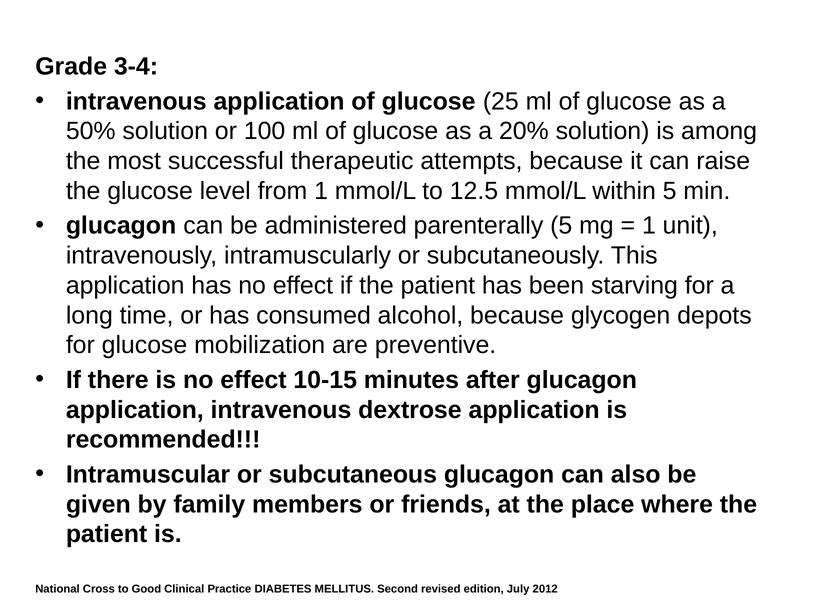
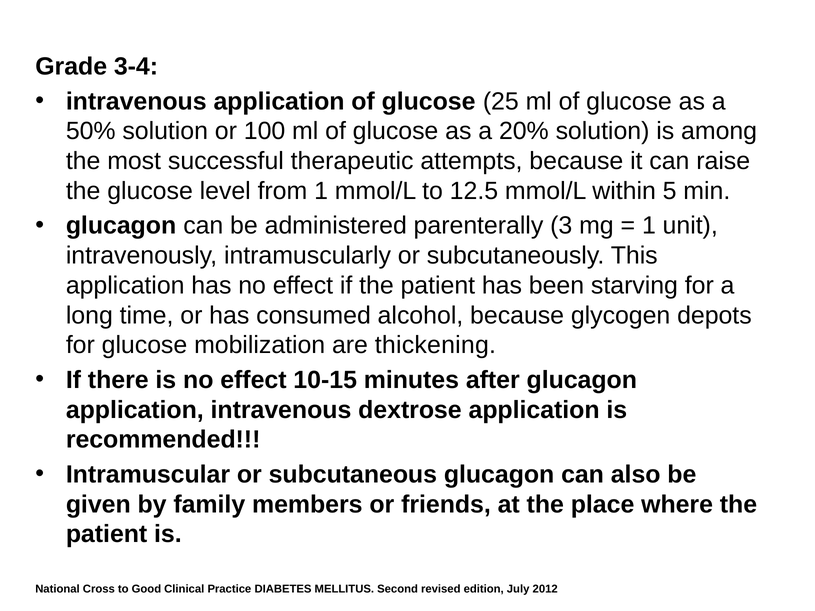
parenterally 5: 5 -> 3 (561, 226)
preventive: preventive -> thickening (435, 345)
